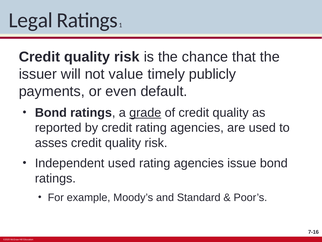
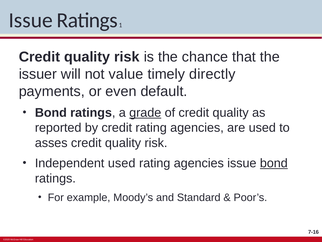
Legal: Legal -> Issue (31, 20)
publicly: publicly -> directly (212, 74)
bond underline: none -> present (274, 163)
